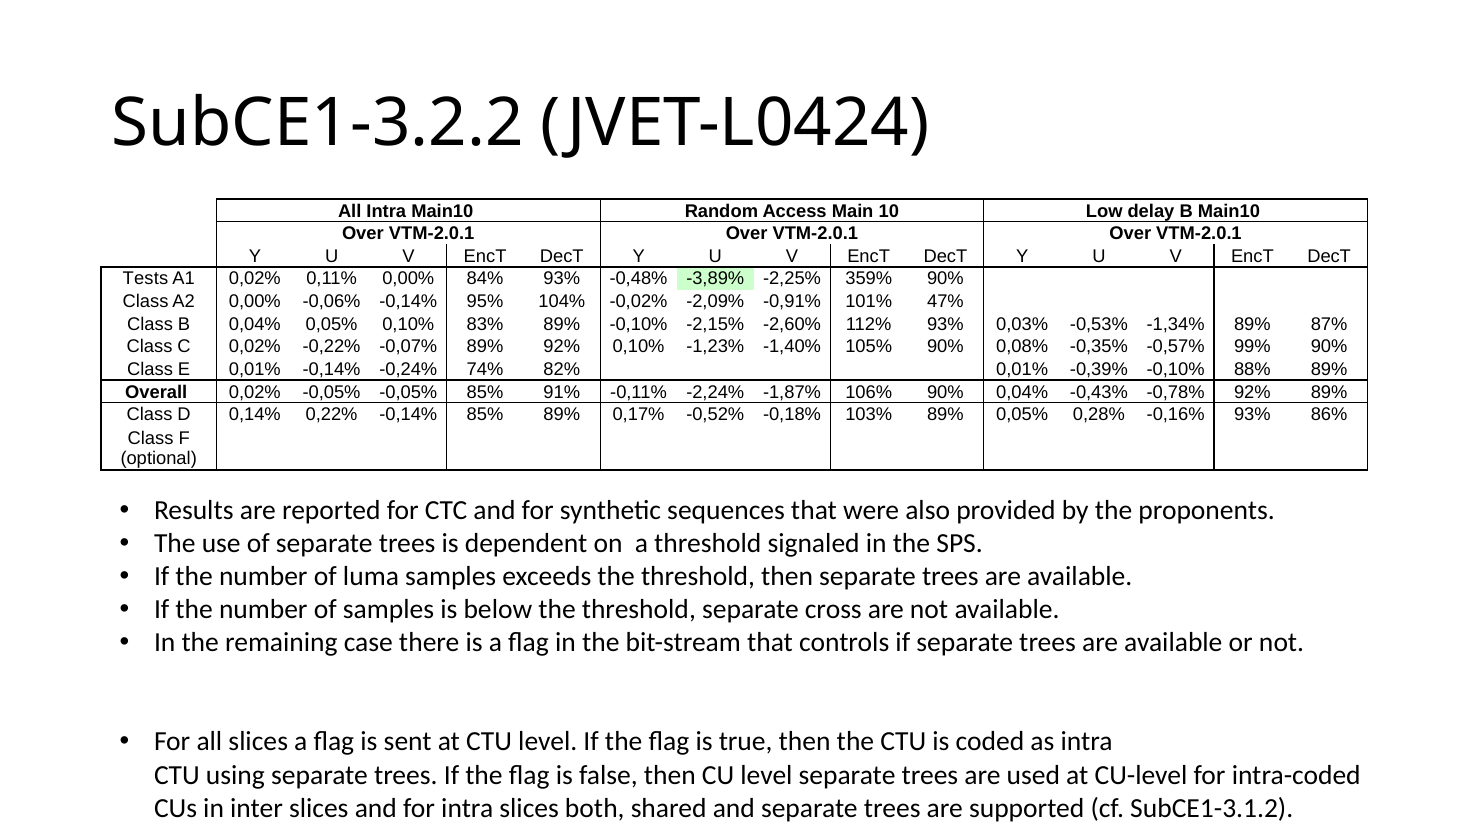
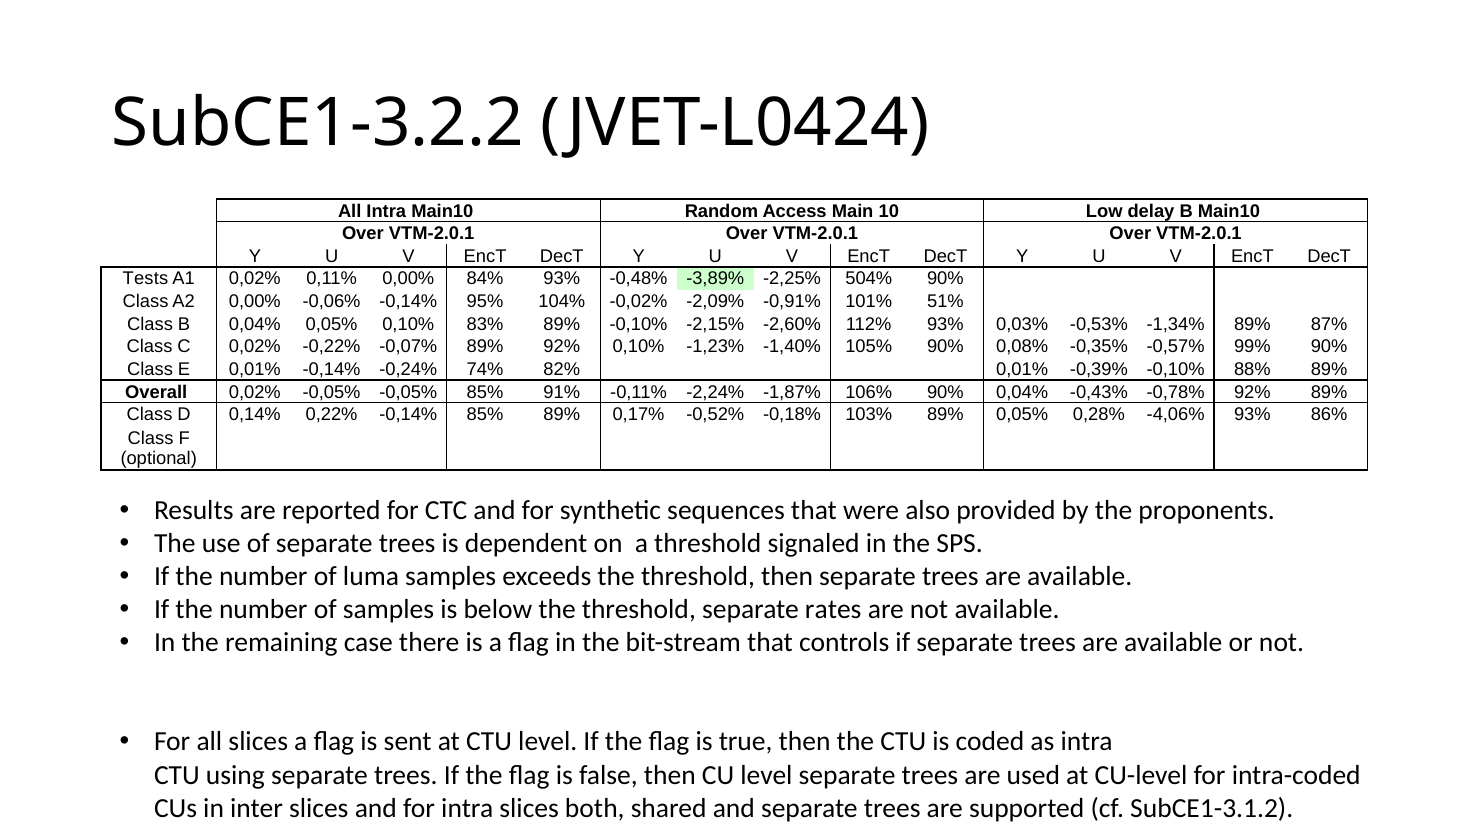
359%: 359% -> 504% (869, 279)
47%: 47% -> 51% (945, 302)
-0,16%: -0,16% -> -4,06% (1176, 415)
cross: cross -> rates (833, 610)
